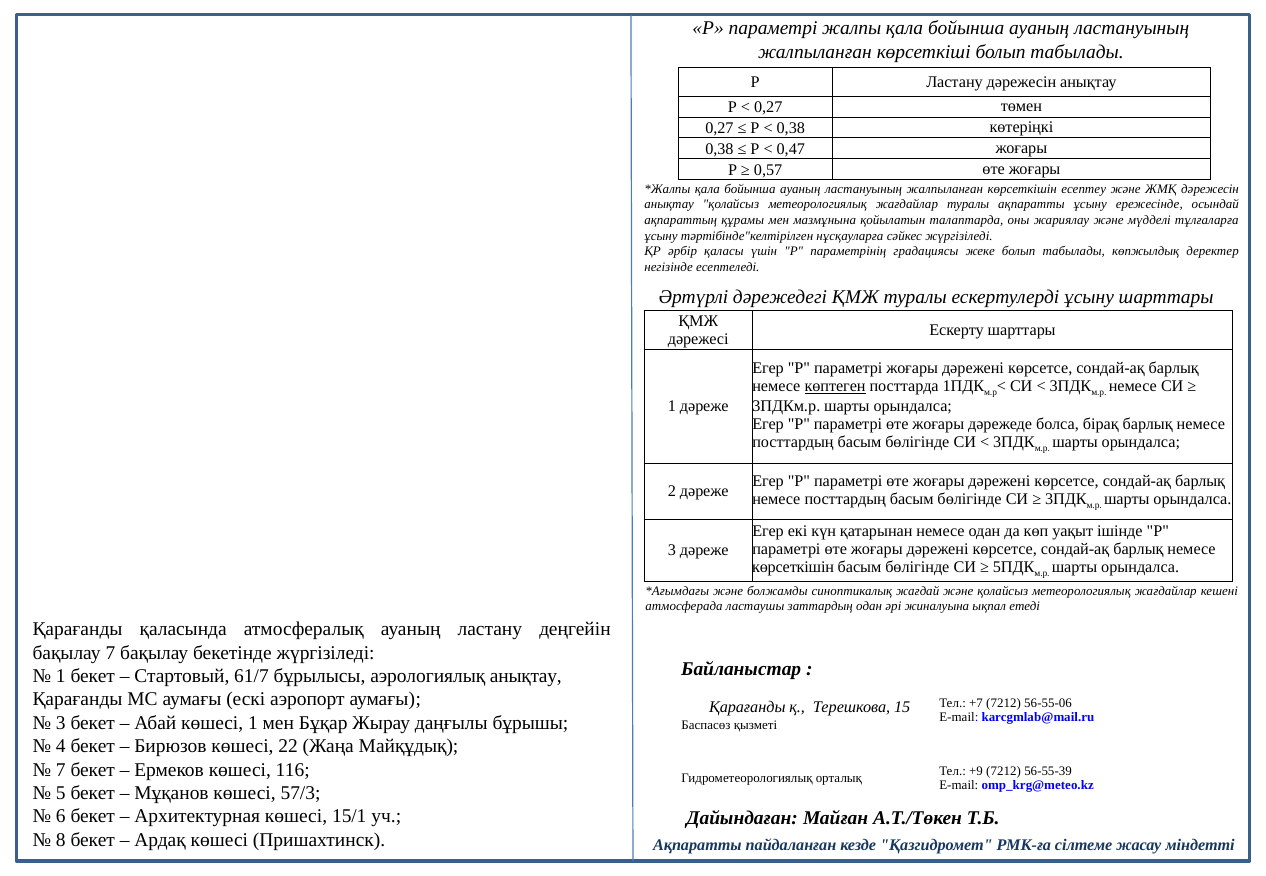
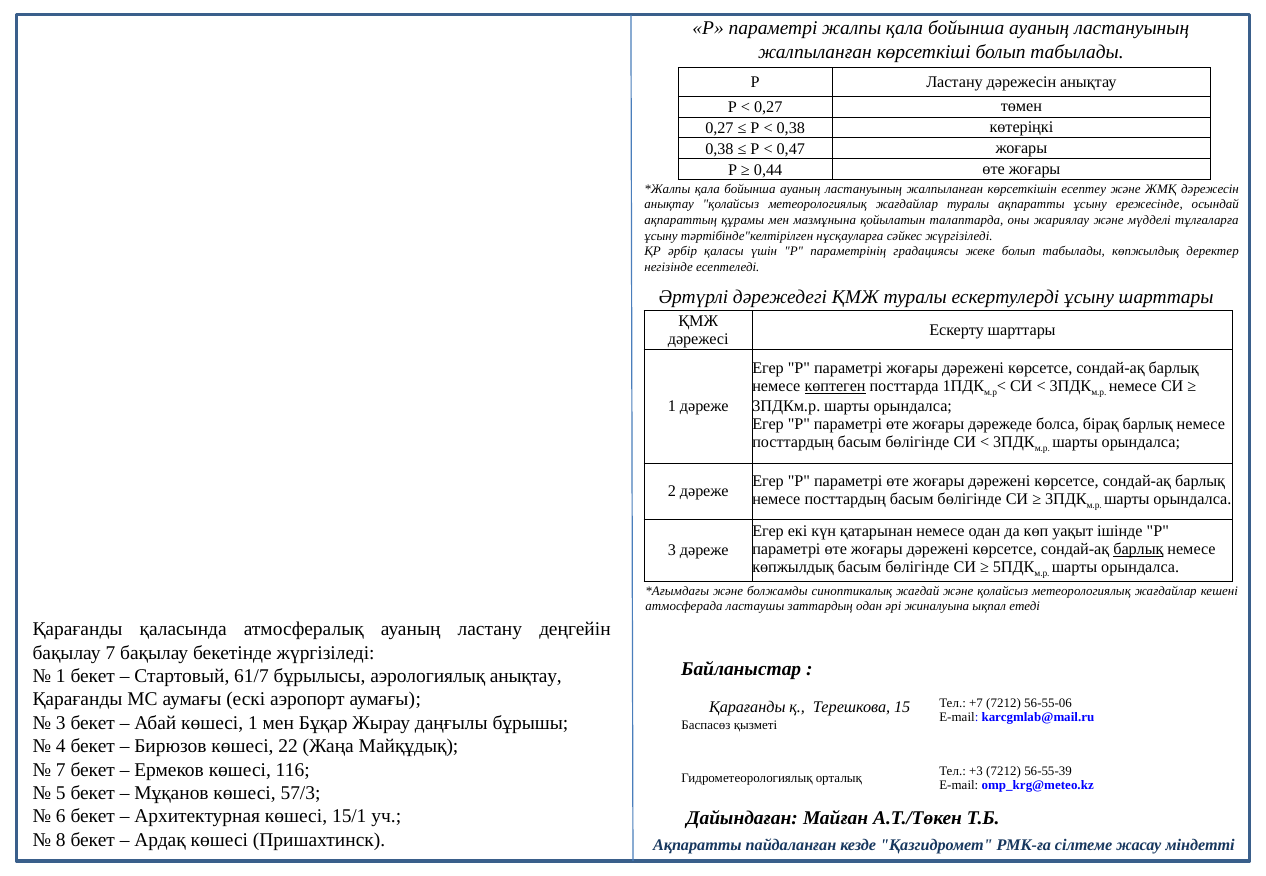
0,57: 0,57 -> 0,44 (768, 170)
барлық underline: none -> present (1138, 549)
көрсеткішін: көрсеткішін -> көпжылдық (793, 567)
+9: +9 -> +3 (976, 771)
